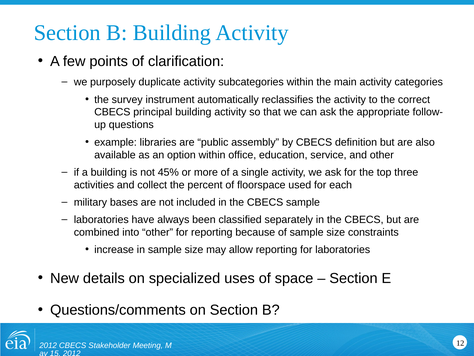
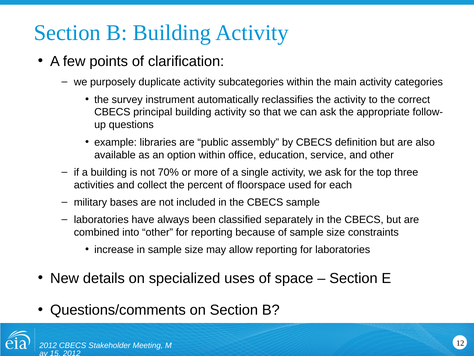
45%: 45% -> 70% (168, 172)
